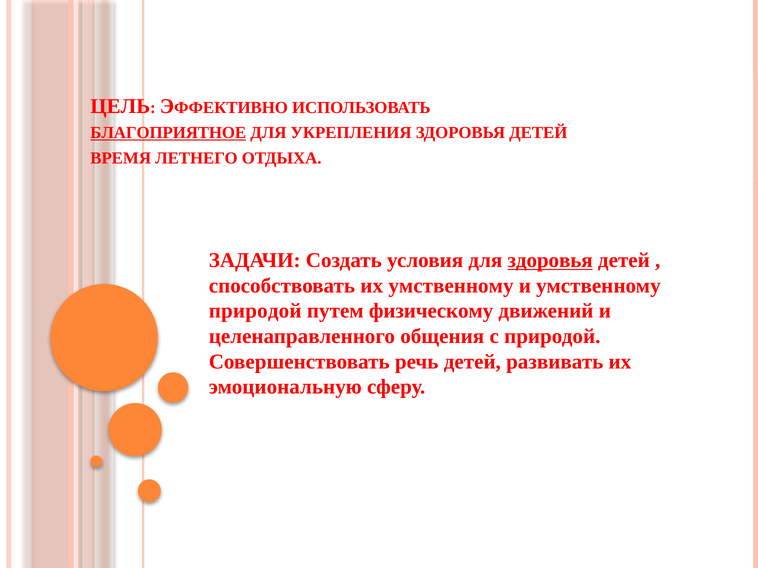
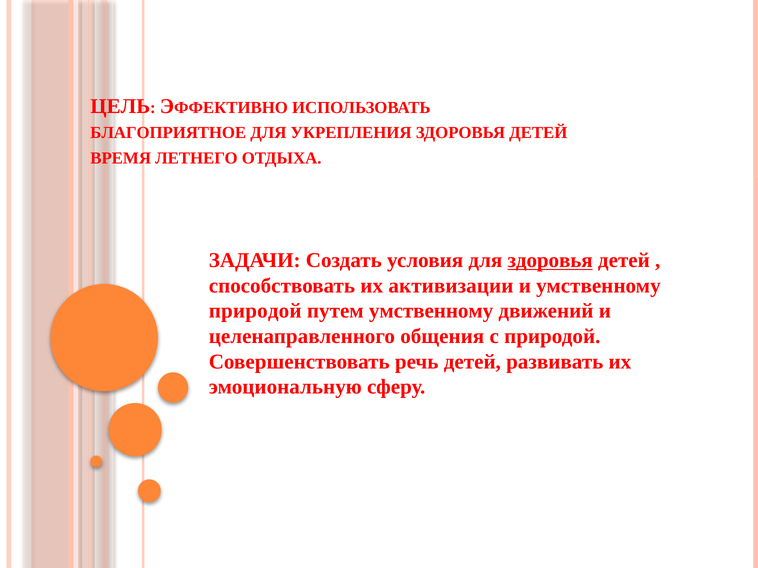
БЛАГОПРИЯТНОЕ underline: present -> none (168, 133)
их умственному: умственному -> активизации (451, 286)
путем физическому: физическому -> умственному (431, 311)
